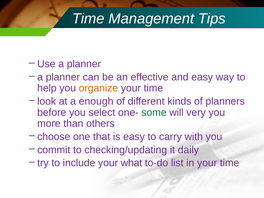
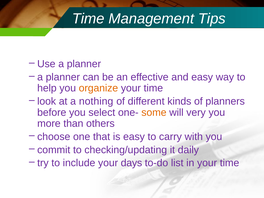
enough: enough -> nothing (96, 101)
some colour: green -> orange (154, 112)
what: what -> days (131, 163)
